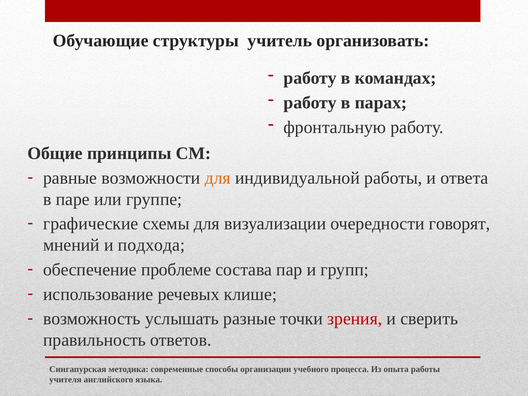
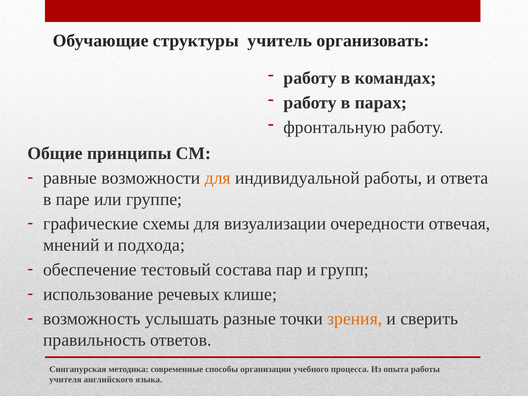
говорят: говорят -> отвечая (460, 224)
проблеме: проблеме -> тестовый (176, 270)
зрения colour: red -> orange (355, 319)
